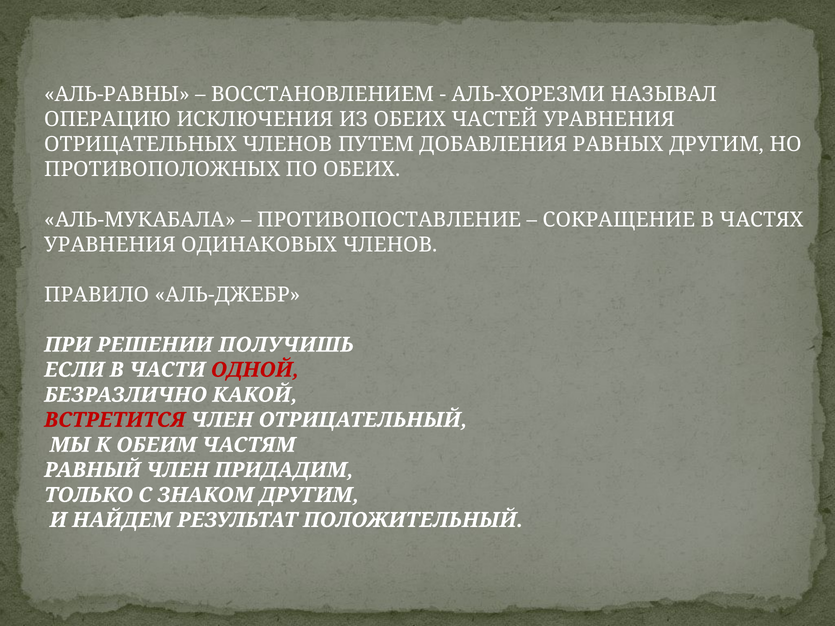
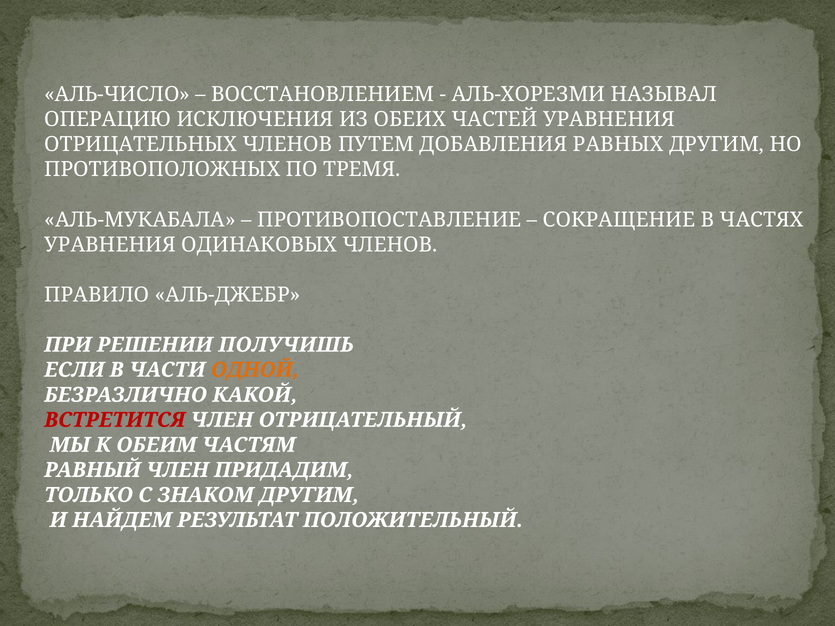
АЛЬ-РАВНЫ: АЛЬ-РАВНЫ -> АЛЬ-ЧИСЛО (117, 94)
ПО ОБЕИХ: ОБЕИХ -> ТРЕМЯ (362, 170)
ОДНОЙ colour: red -> orange (255, 370)
